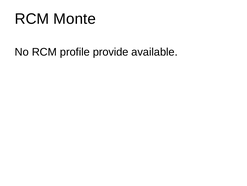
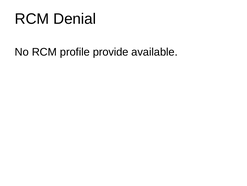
Monte: Monte -> Denial (75, 19)
